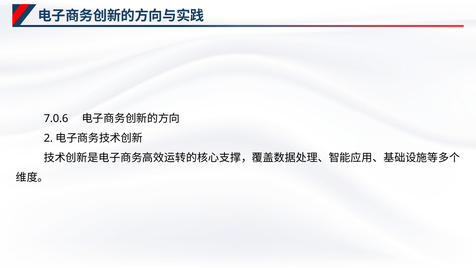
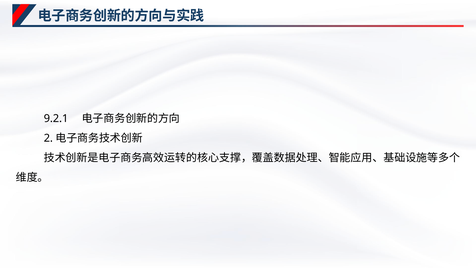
7.0.6: 7.0.6 -> 9.2.1 (56, 119)
